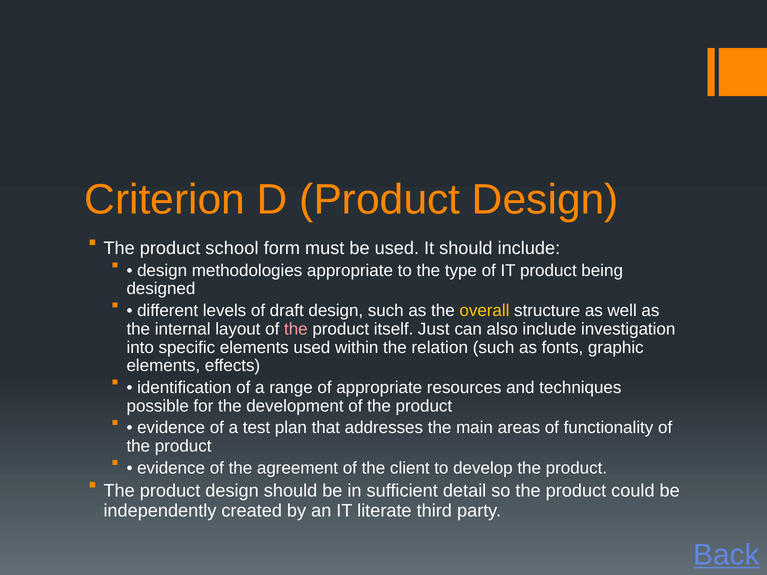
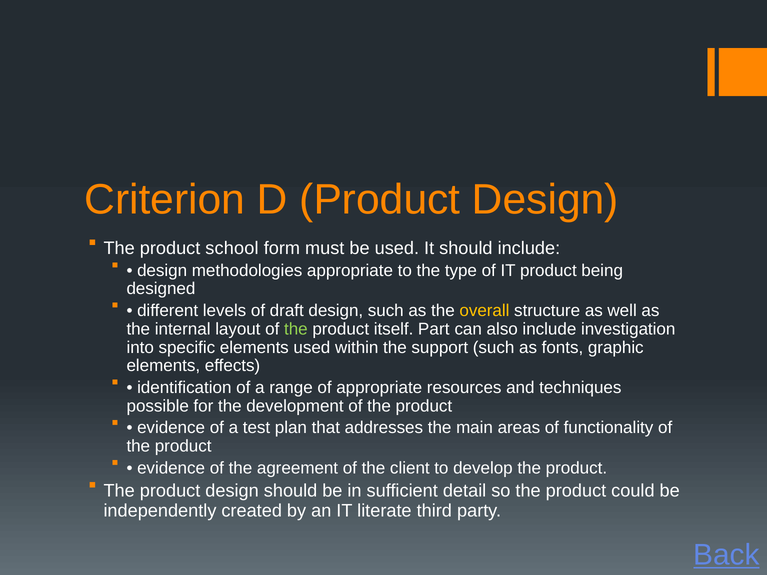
the colour: pink -> light green (296, 329)
Just: Just -> Part (434, 329)
relation: relation -> support (440, 348)
